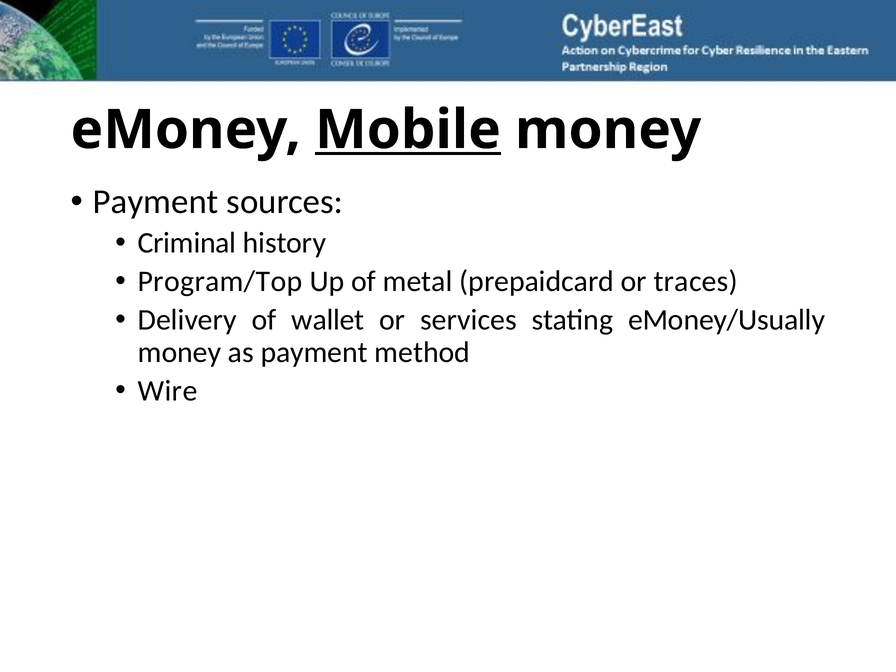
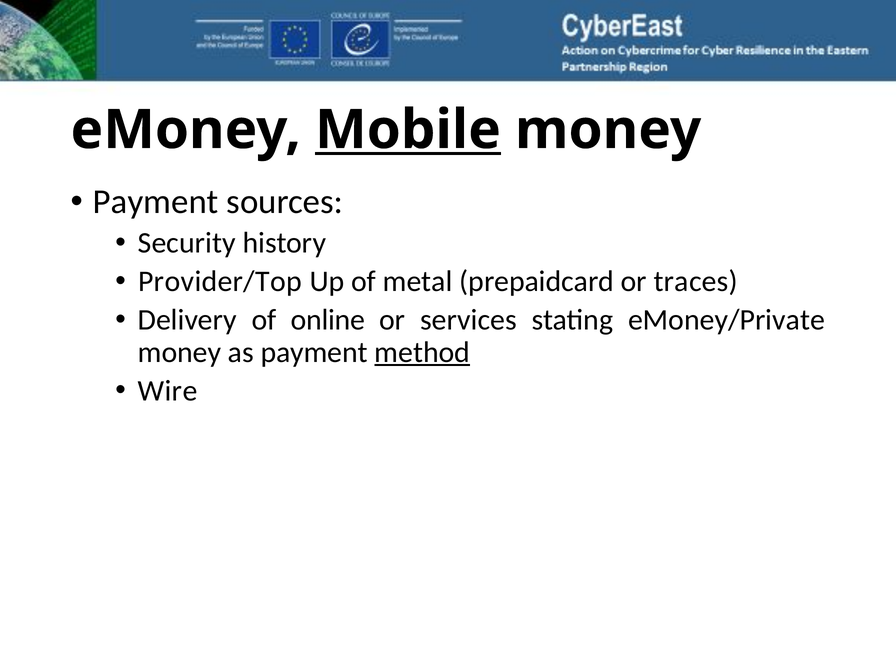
Criminal: Criminal -> Security (187, 243)
Program/Top: Program/Top -> Provider/Top (220, 282)
wallet: wallet -> online (328, 320)
eMoney/Usually: eMoney/Usually -> eMoney/Private (726, 320)
method underline: none -> present (422, 352)
